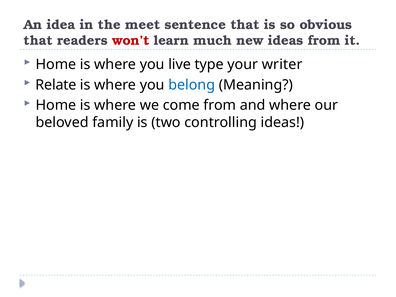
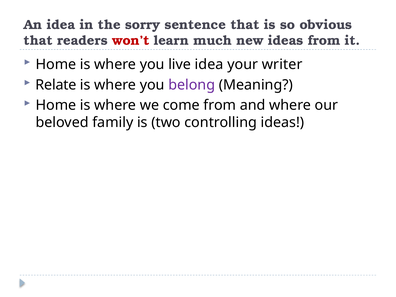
meet: meet -> sorry (143, 25)
live type: type -> idea (209, 64)
belong colour: blue -> purple (192, 85)
